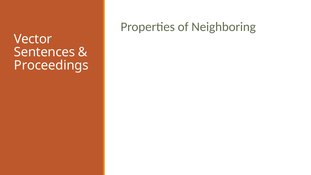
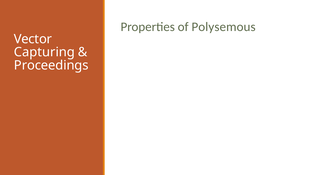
Neighboring: Neighboring -> Polysemous (224, 27)
Sentences: Sentences -> Capturing (44, 52)
